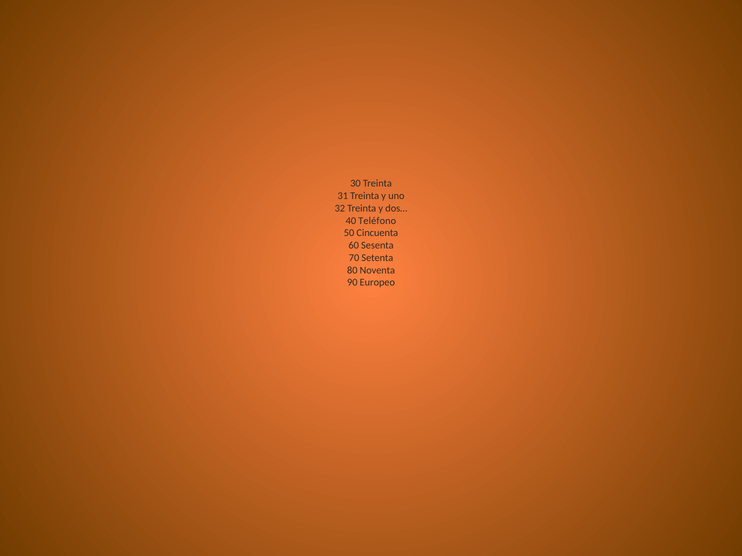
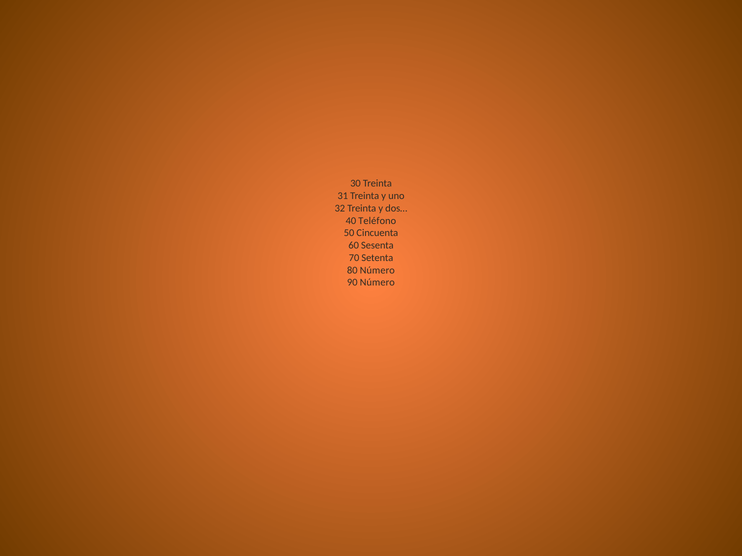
80 Noventa: Noventa -> Número (377, 270)
90 Europeo: Europeo -> Número (377, 283)
